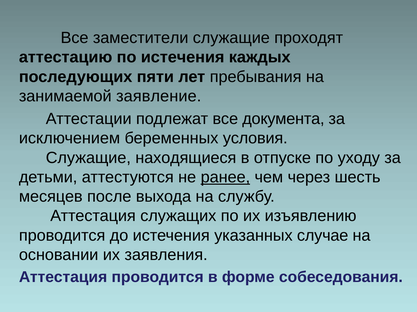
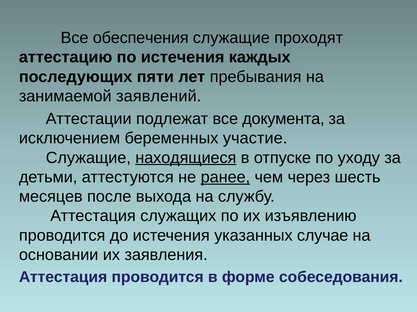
заместители: заместители -> обеспечения (141, 38)
заявление: заявление -> заявлений (159, 96)
условия: условия -> участие (255, 139)
находящиеся underline: none -> present (186, 158)
